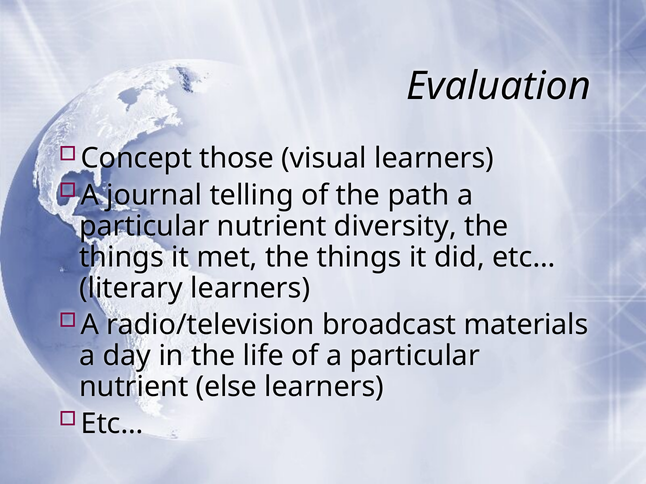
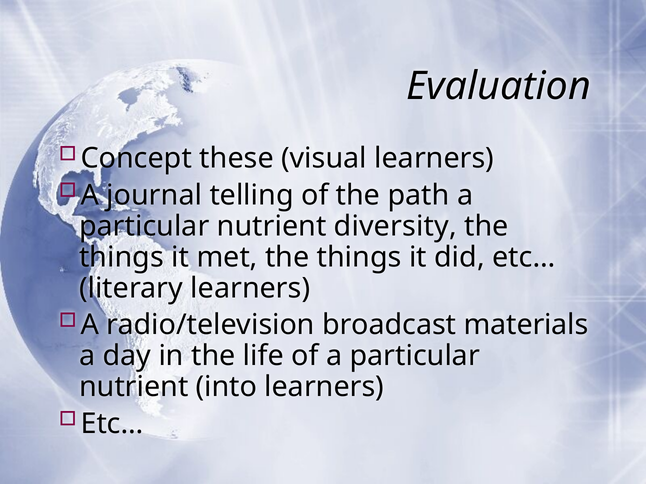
those: those -> these (237, 159)
else: else -> into (226, 387)
